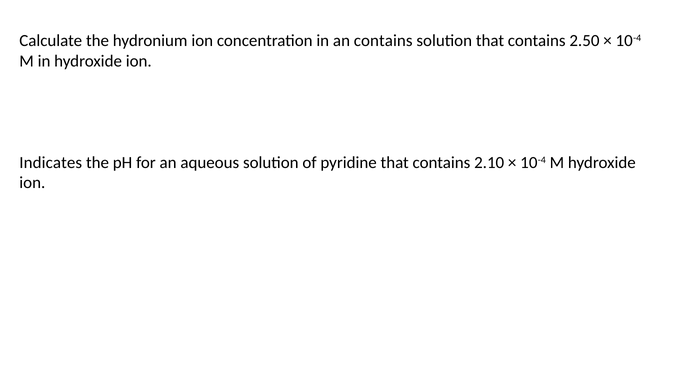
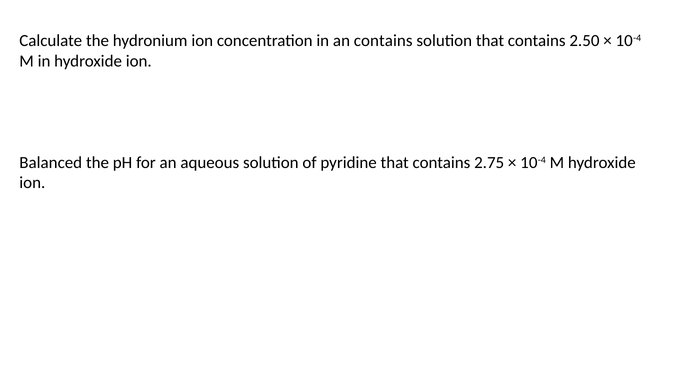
Indicates: Indicates -> Balanced (51, 163)
2.10: 2.10 -> 2.75 (489, 163)
